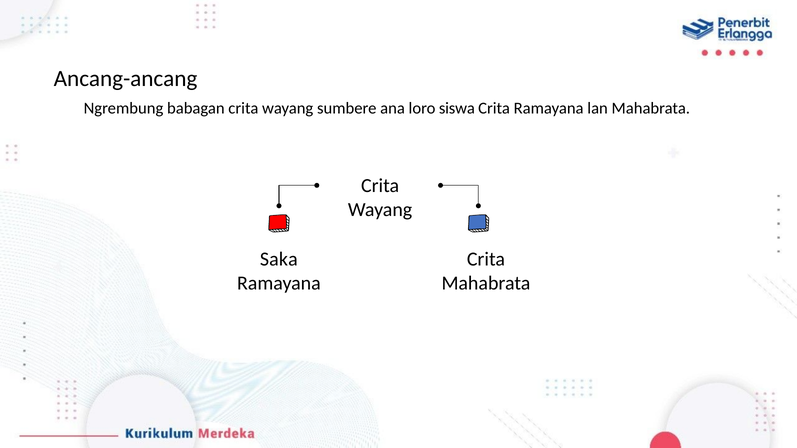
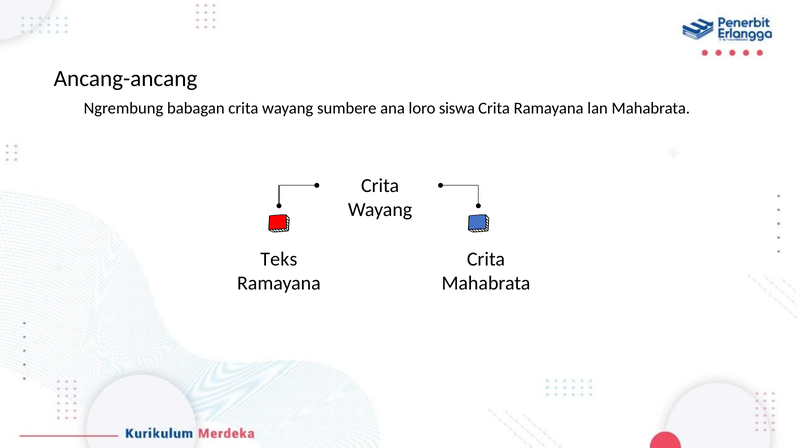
Saka: Saka -> Teks (279, 259)
